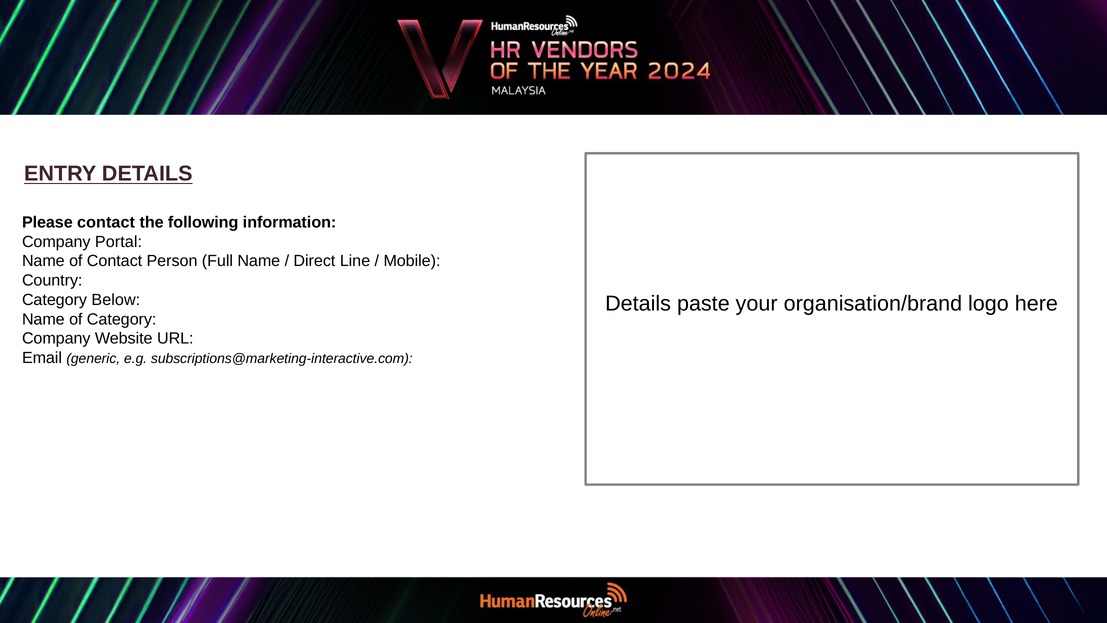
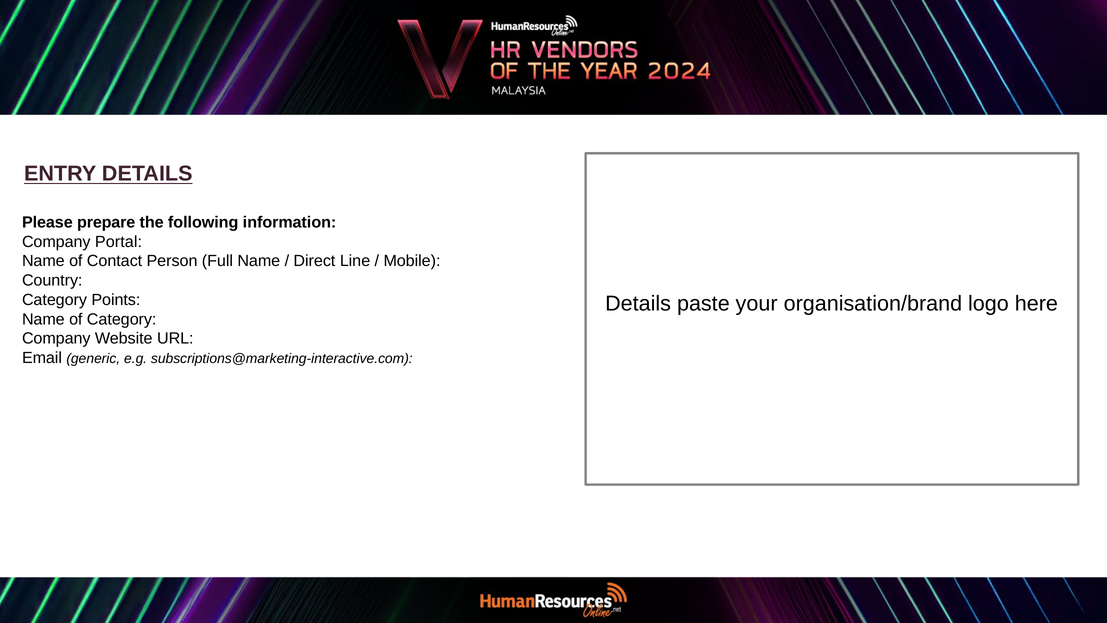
Please contact: contact -> prepare (106, 222)
Below: Below -> Points (116, 300)
